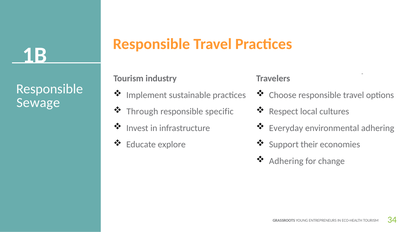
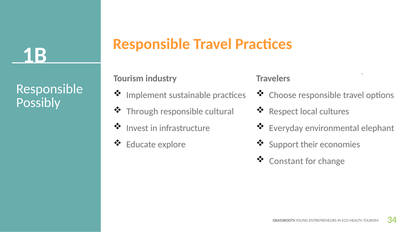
Sewage: Sewage -> Possibly (38, 102)
specific: specific -> cultural (219, 111)
environmental adhering: adhering -> elephant (378, 128)
Adhering: Adhering -> Constant (286, 161)
